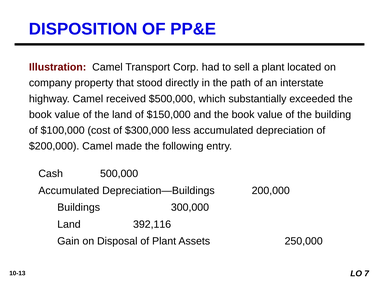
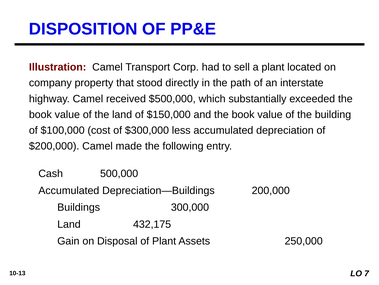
392,116: 392,116 -> 432,175 (152, 224)
